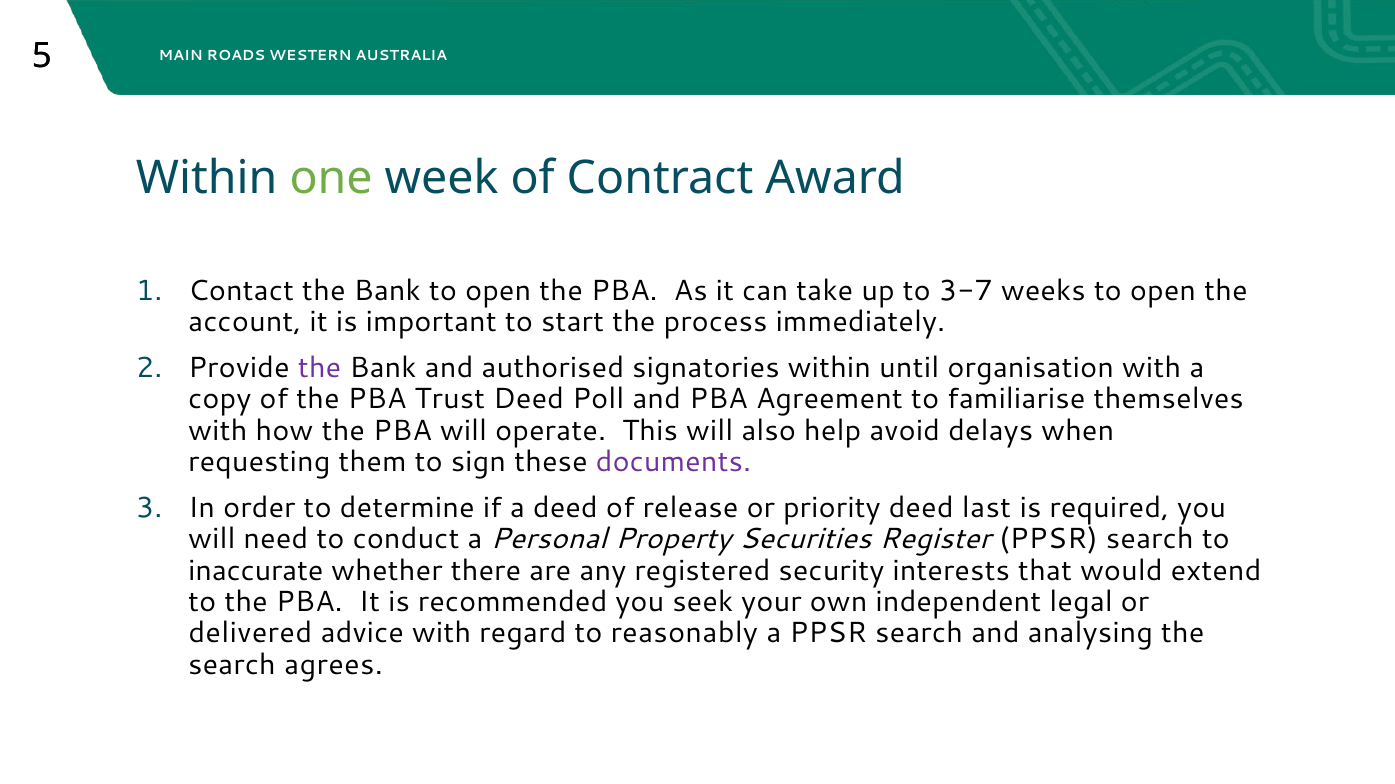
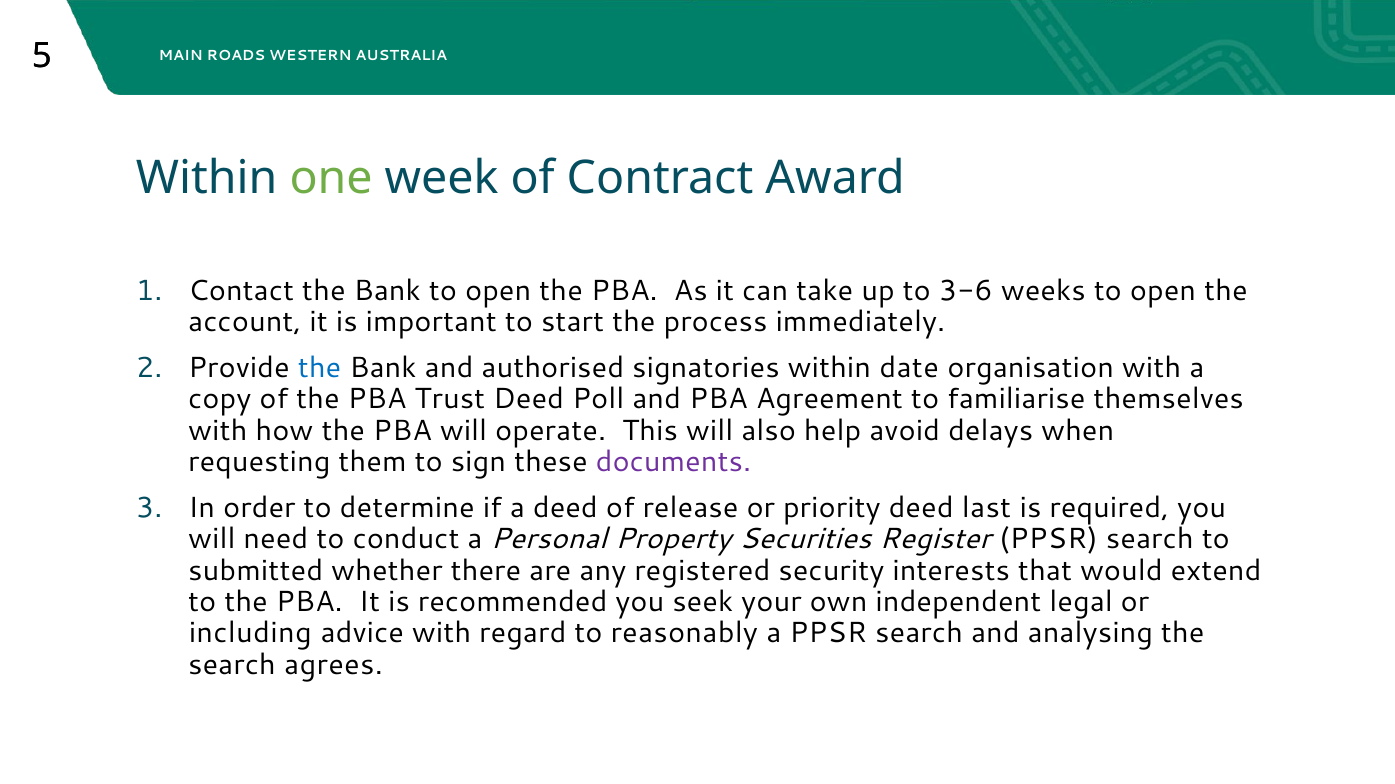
3-7: 3-7 -> 3-6 (966, 291)
the colour: purple -> blue (320, 368)
until: until -> date (909, 368)
inaccurate: inaccurate -> submitted (256, 571)
delivered: delivered -> including (250, 634)
